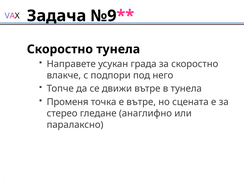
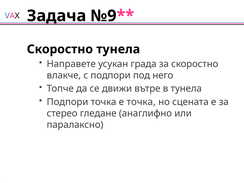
Променя: Променя -> Подпори (67, 102)
е вътре: вътре -> точка (141, 102)
